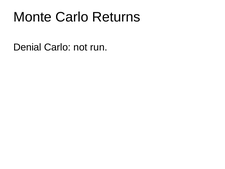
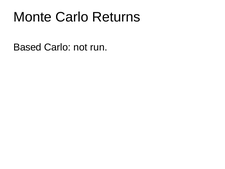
Denial: Denial -> Based (27, 47)
